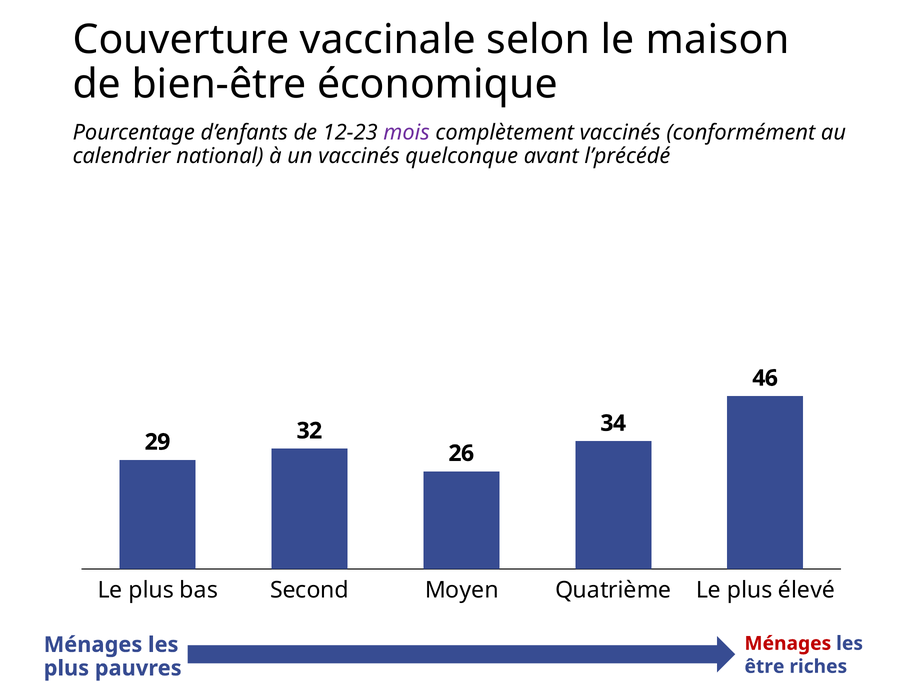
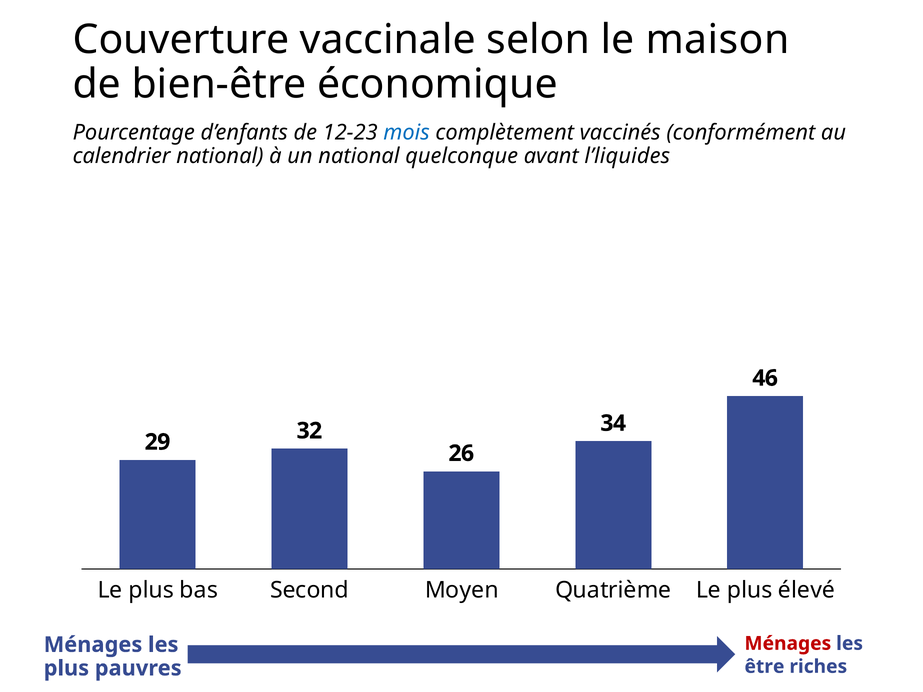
mois colour: purple -> blue (407, 133)
un vaccinés: vaccinés -> national (359, 156)
l’précédé: l’précédé -> l’liquides (627, 156)
